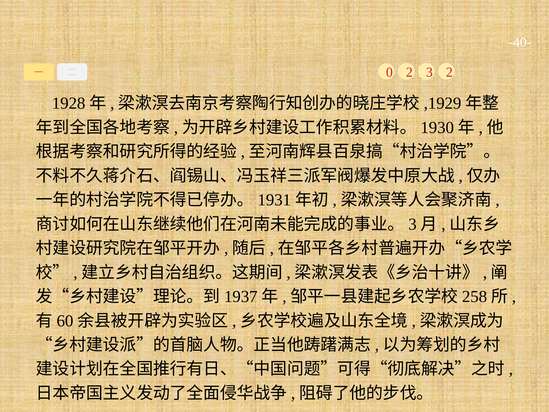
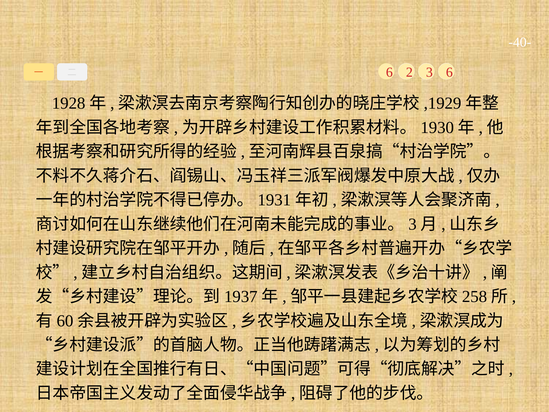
0: 0 -> 6 (389, 72)
3 2: 2 -> 6 (449, 72)
